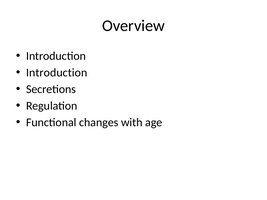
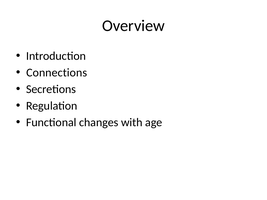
Introduction: Introduction -> Connections (57, 73)
